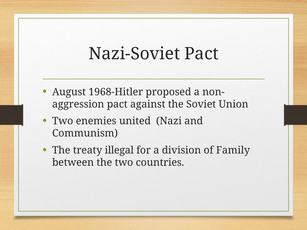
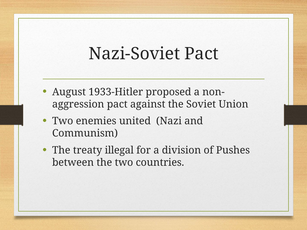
1968-Hitler: 1968-Hitler -> 1933-Hitler (116, 92)
Family: Family -> Pushes (233, 150)
